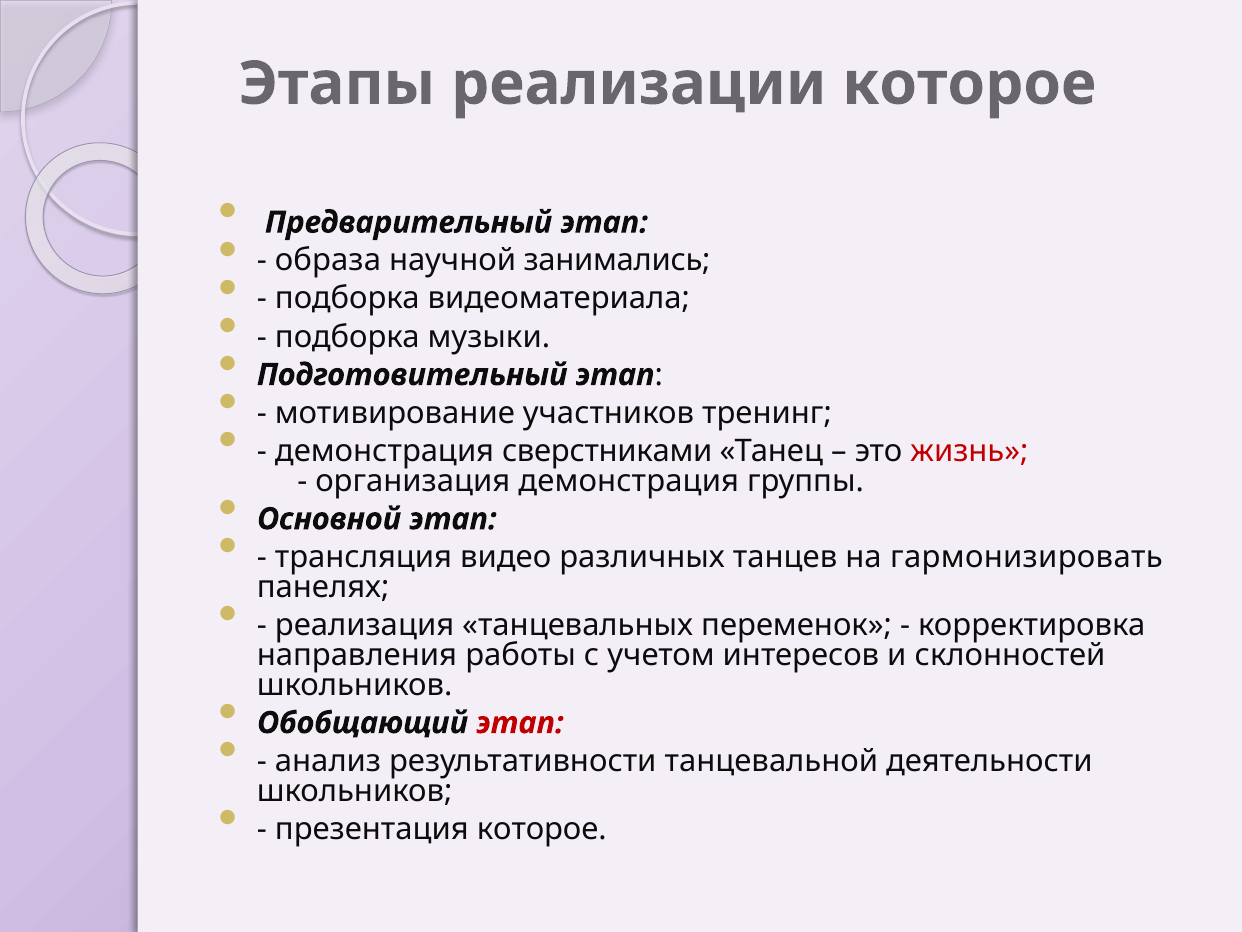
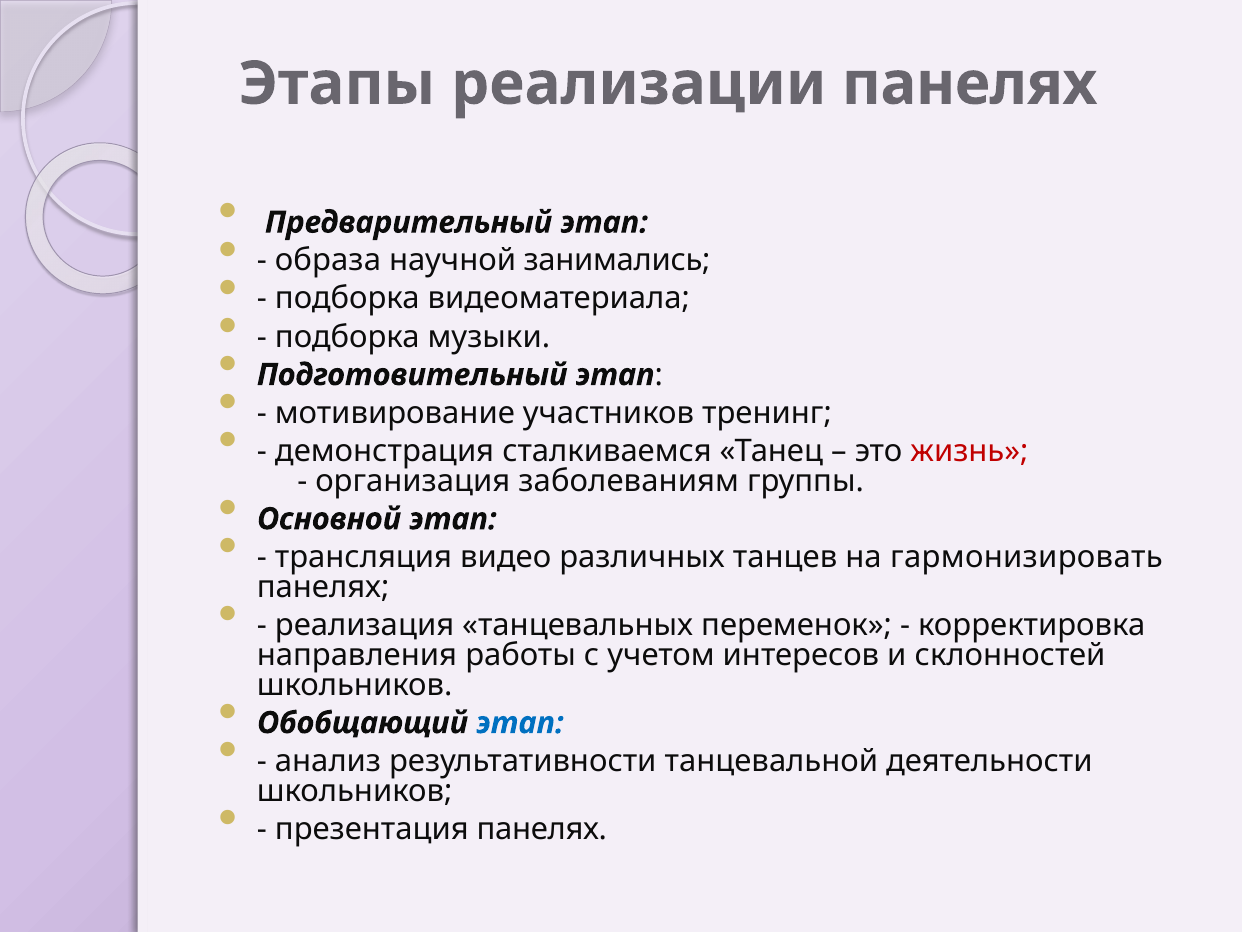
реализации которое: которое -> панелях (970, 84)
сверстниками: сверстниками -> сталкиваемся (607, 451)
организация демонстрация: демонстрация -> заболеваниям (629, 481)
этап colour: red -> blue (520, 723)
презентация которое: которое -> панелях (542, 829)
